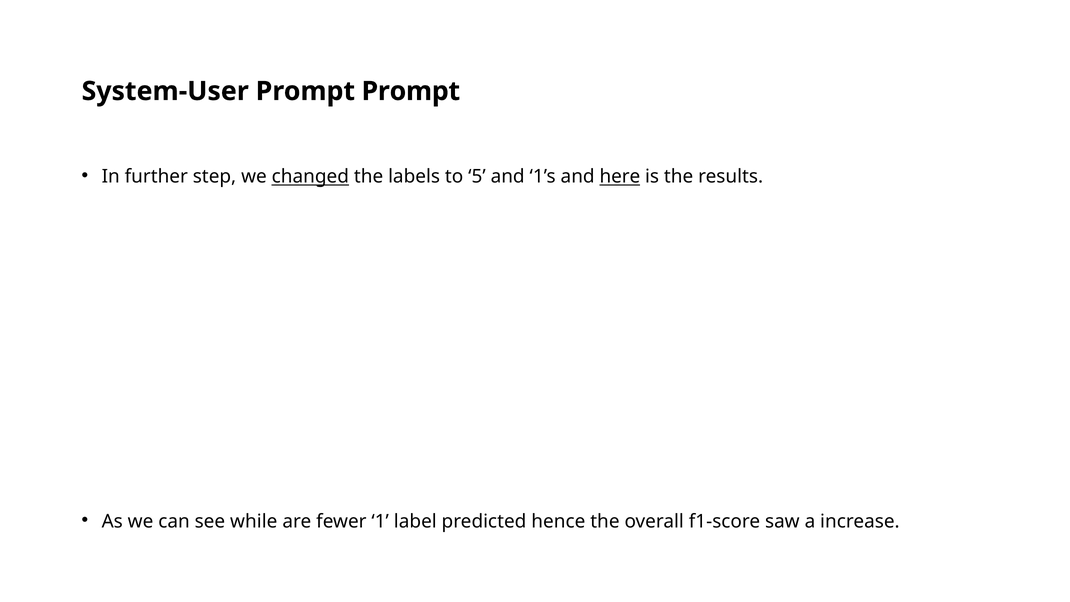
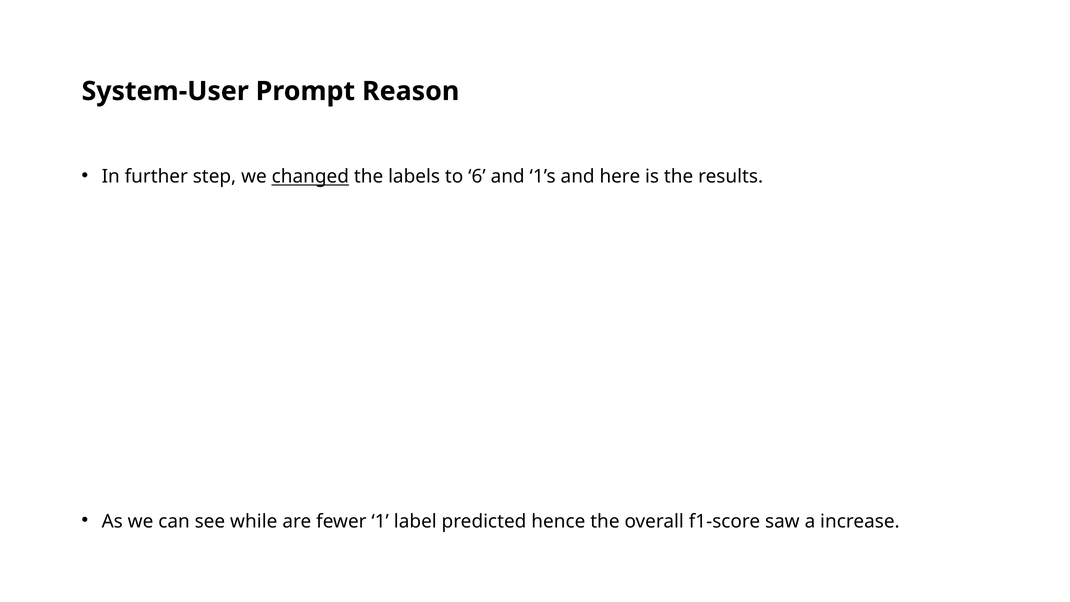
Prompt Prompt: Prompt -> Reason (411, 91)
5: 5 -> 6 (477, 177)
here underline: present -> none (620, 177)
